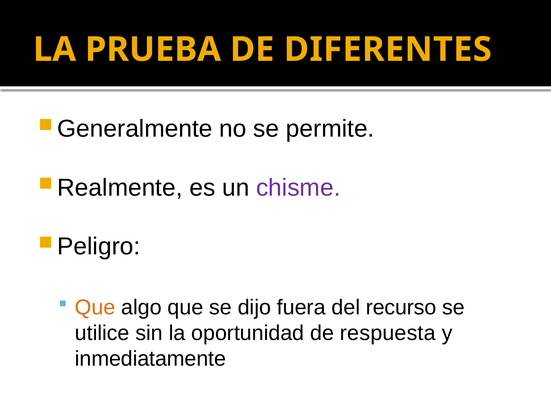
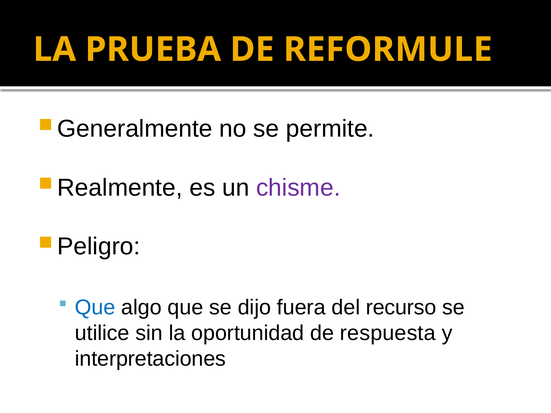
DIFERENTES: DIFERENTES -> REFORMULE (388, 50)
Que colour: orange -> blue (95, 308)
inmediatamente: inmediatamente -> interpretaciones (150, 359)
